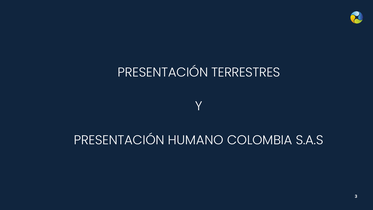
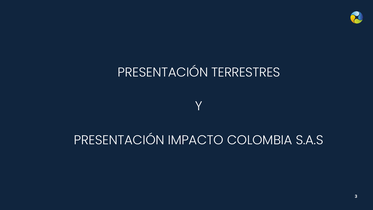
HUMANO: HUMANO -> IMPACTO (196, 140)
